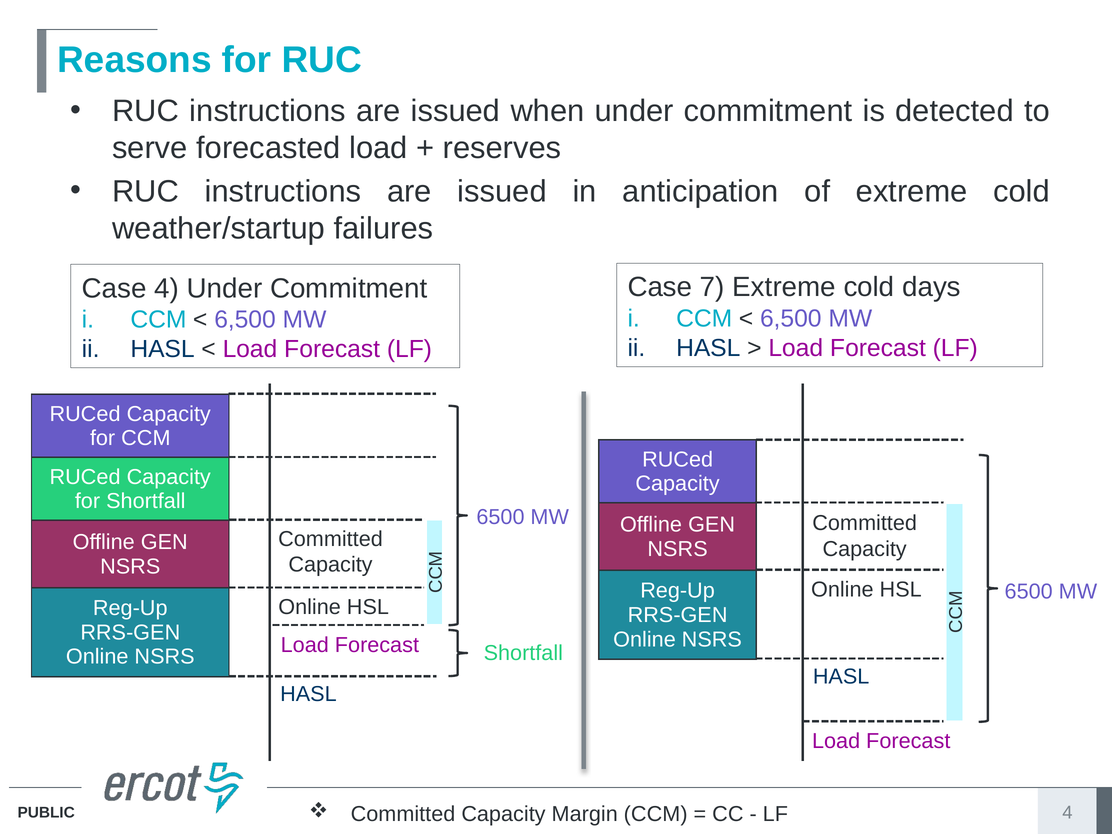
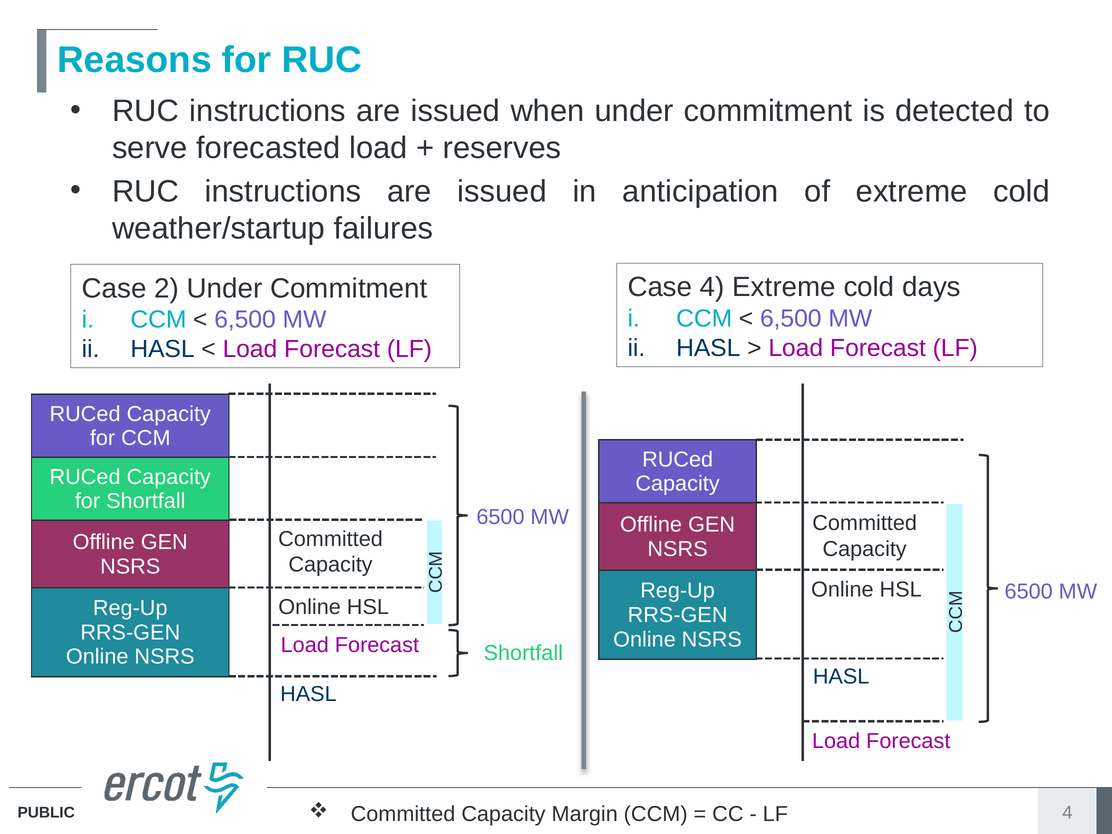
Case 7: 7 -> 4 (712, 287)
Case 4: 4 -> 2 (167, 288)
